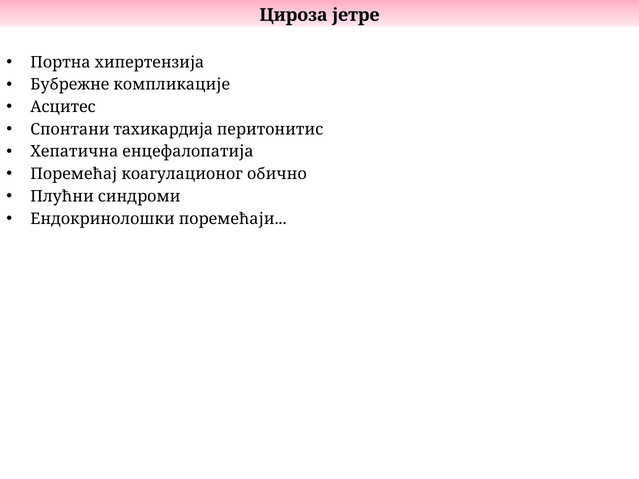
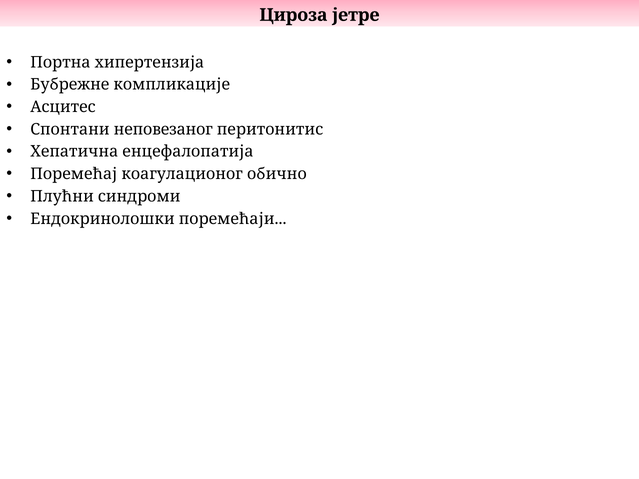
тахикардија: тахикардија -> неповезаног (163, 129)
